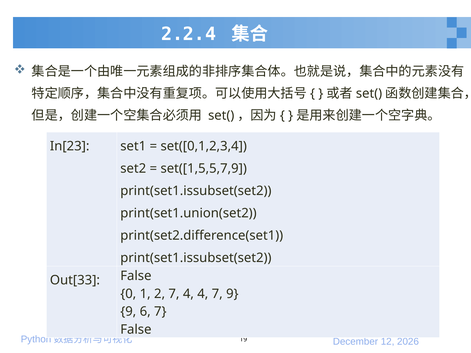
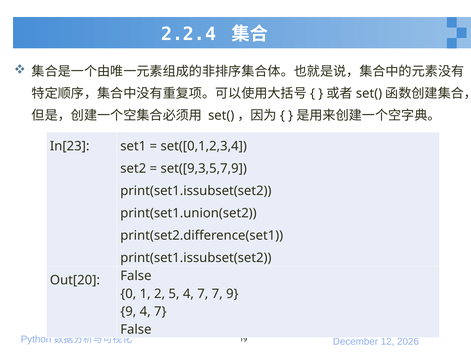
set([1,5,5,7,9: set([1,5,5,7,9 -> set([9,3,5,7,9 (204, 169)
Out[33: Out[33 -> Out[20 (75, 281)
2 7: 7 -> 5 (174, 294)
4: 4 -> 7 (203, 294)
9 6: 6 -> 4 (145, 312)
